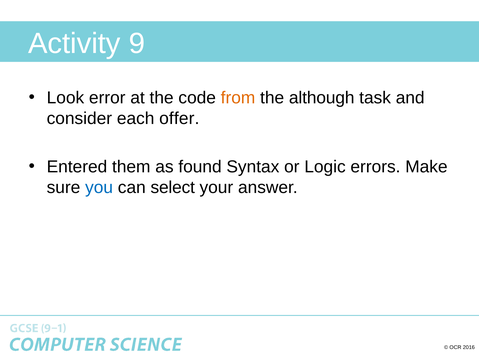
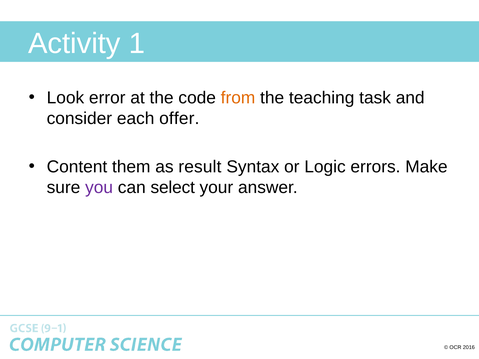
9: 9 -> 1 (137, 44)
although: although -> teaching (322, 98)
Entered: Entered -> Content (77, 167)
found: found -> result (200, 167)
you colour: blue -> purple (99, 188)
